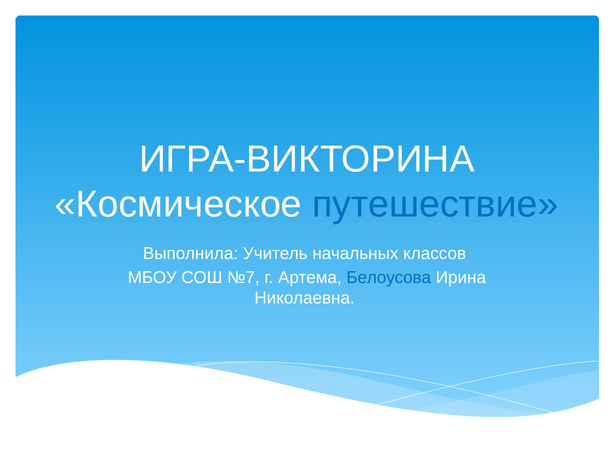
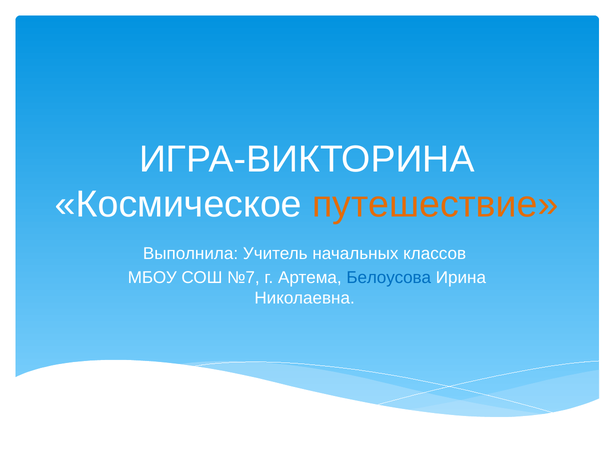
путешествие colour: blue -> orange (435, 204)
